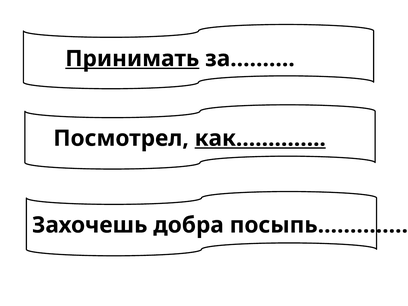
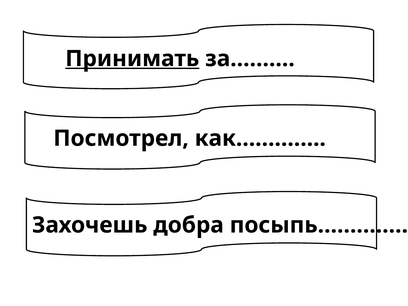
как………… underline: present -> none (260, 138)
